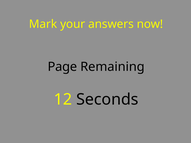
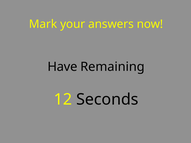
Page: Page -> Have (62, 67)
